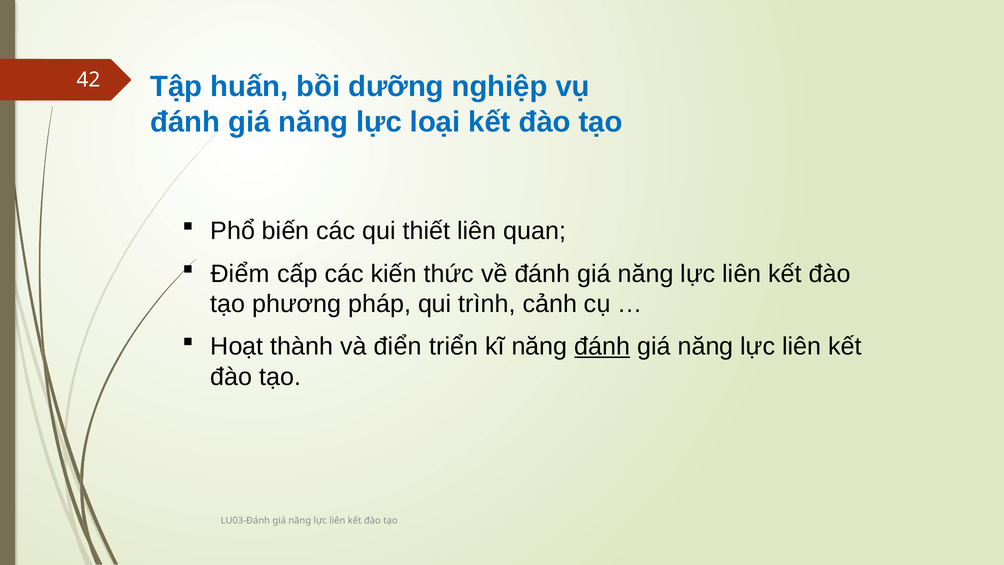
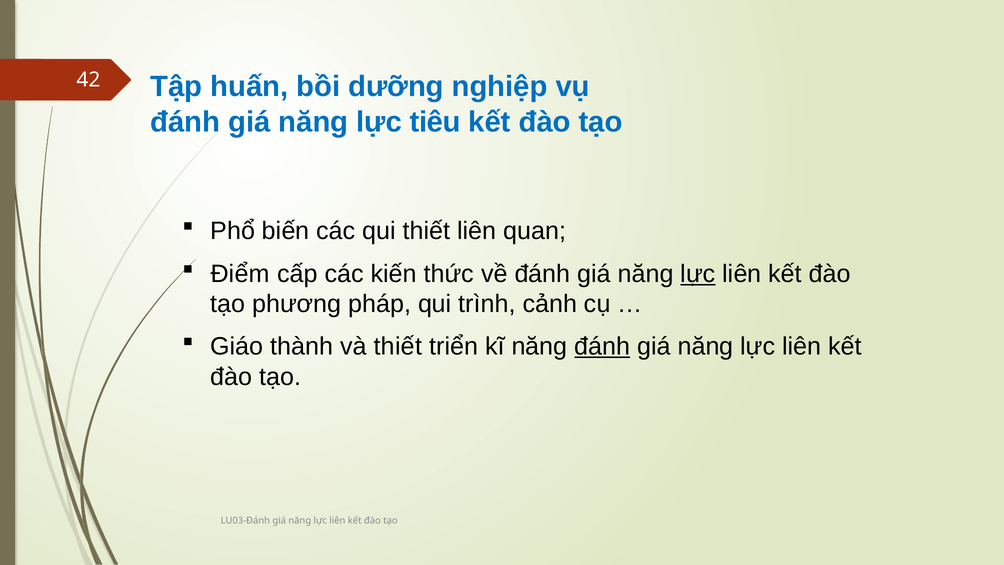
loại: loại -> tiêu (435, 122)
lực underline: none -> present (698, 274)
Hoạt: Hoạt -> Giáo (237, 347)
và điển: điển -> thiết (398, 347)
